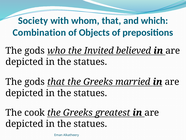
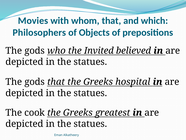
Society: Society -> Movies (33, 21)
Combination: Combination -> Philosophers (39, 32)
married: married -> hospital (133, 82)
